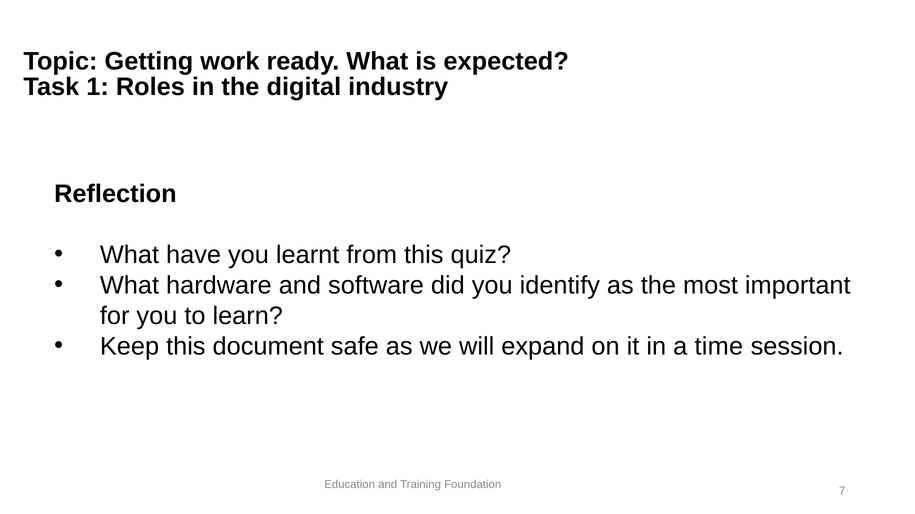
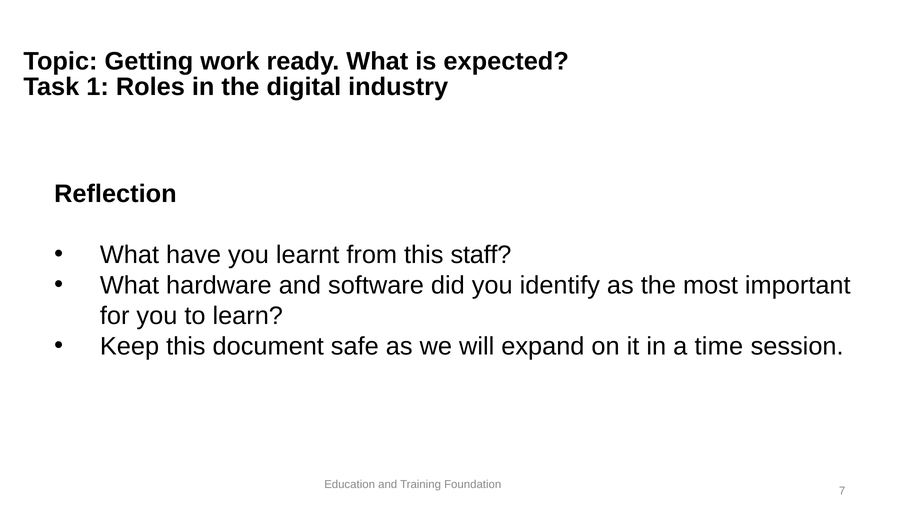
quiz: quiz -> staff (481, 255)
